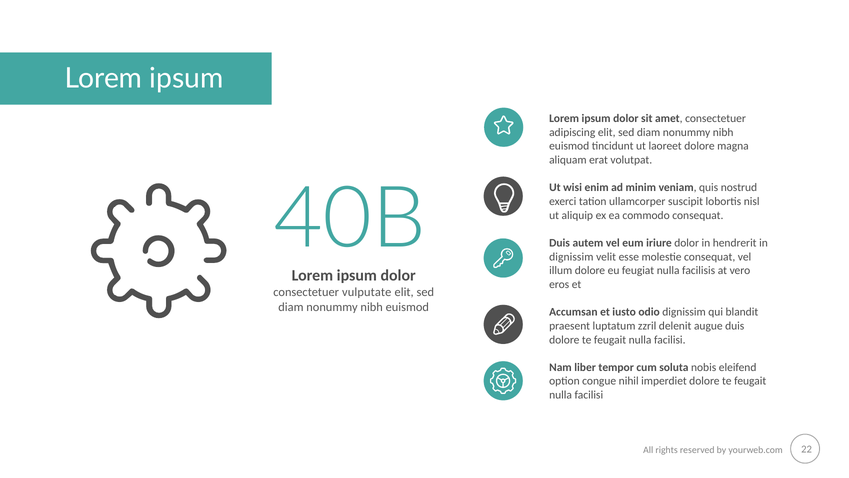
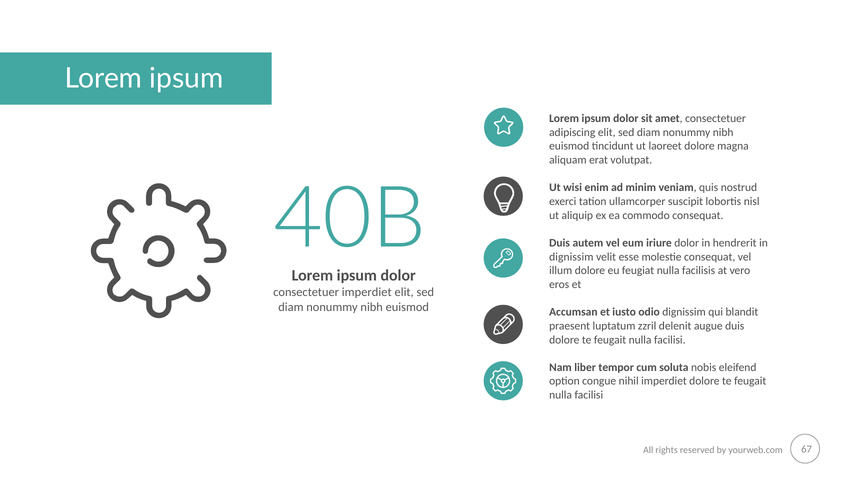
consectetuer vulputate: vulputate -> imperdiet (367, 292)
22: 22 -> 67 (807, 449)
